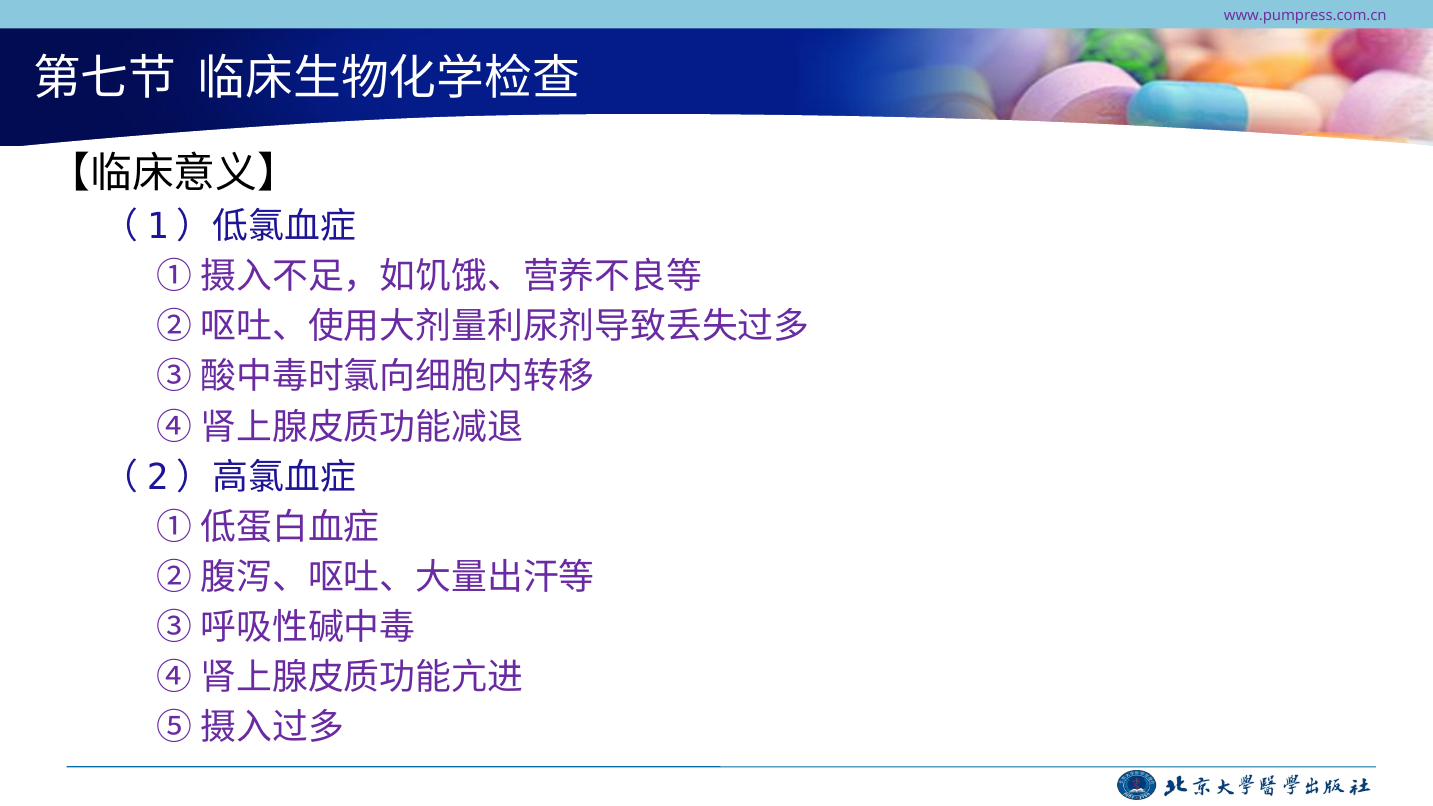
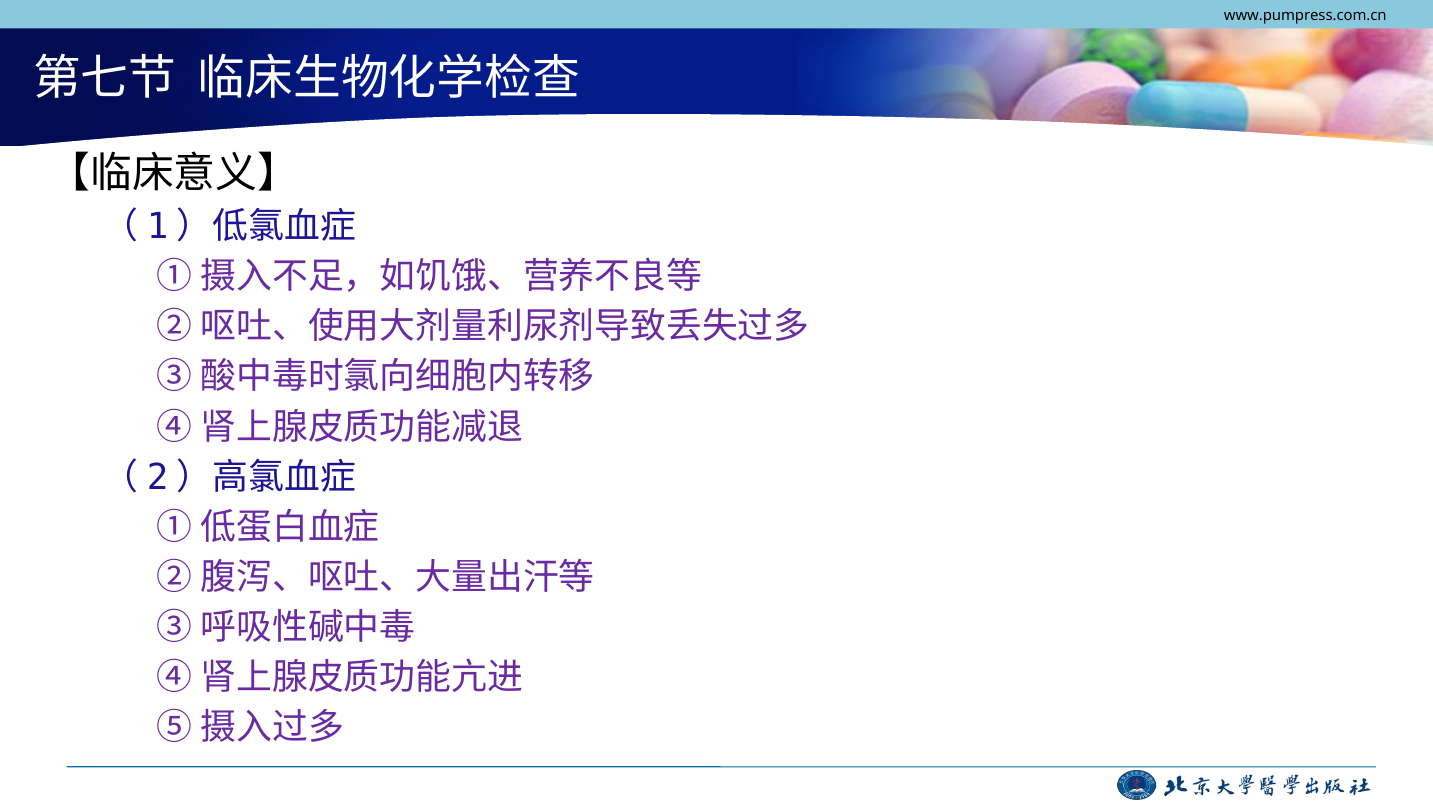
www.pumpress.com.cn colour: purple -> black (1305, 15)
